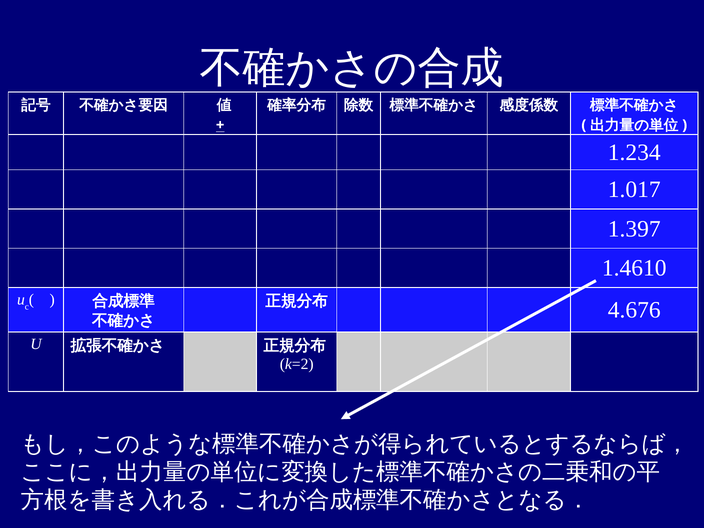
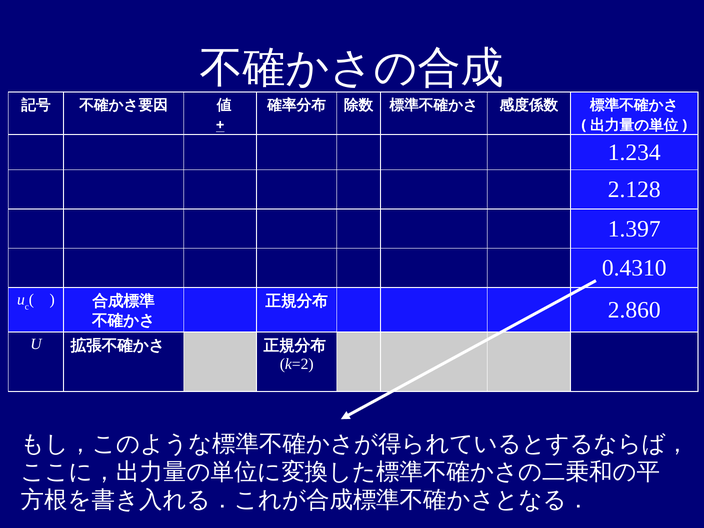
1.017: 1.017 -> 2.128 (634, 190)
1.4610: 1.4610 -> 0.4310 (634, 268)
4.676: 4.676 -> 2.860 (634, 310)
